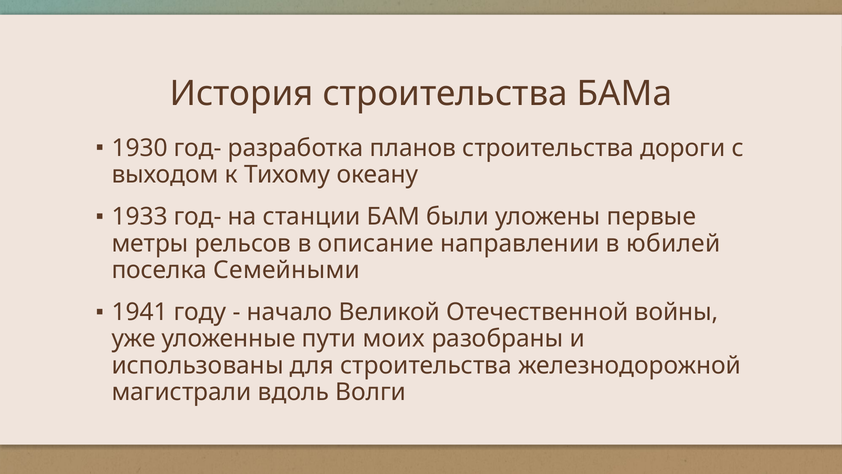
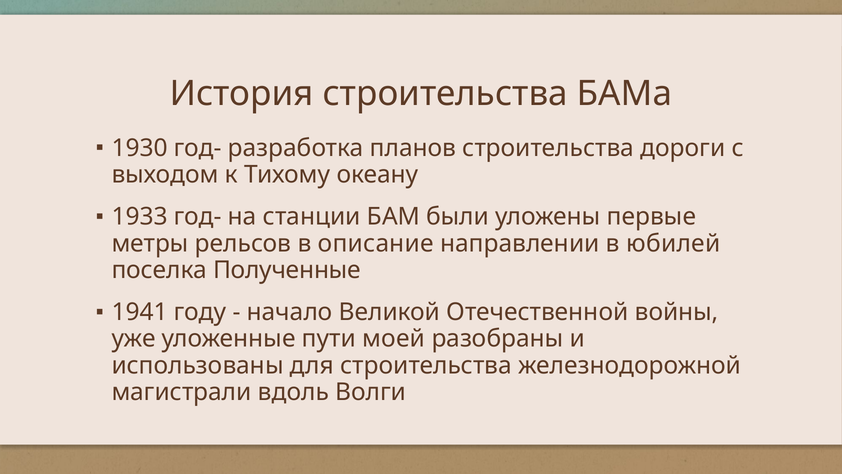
Семейными: Семейными -> Полученные (287, 270)
моих: моих -> моей (394, 339)
